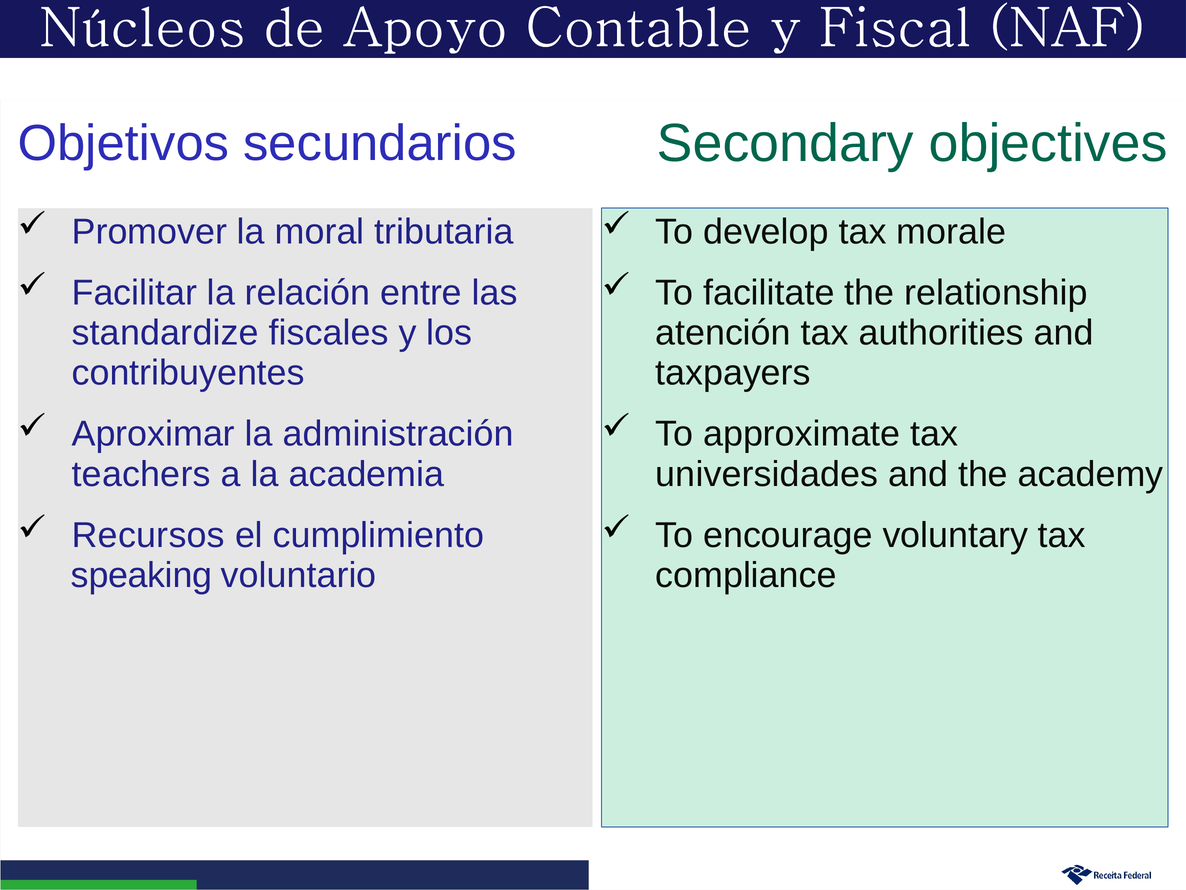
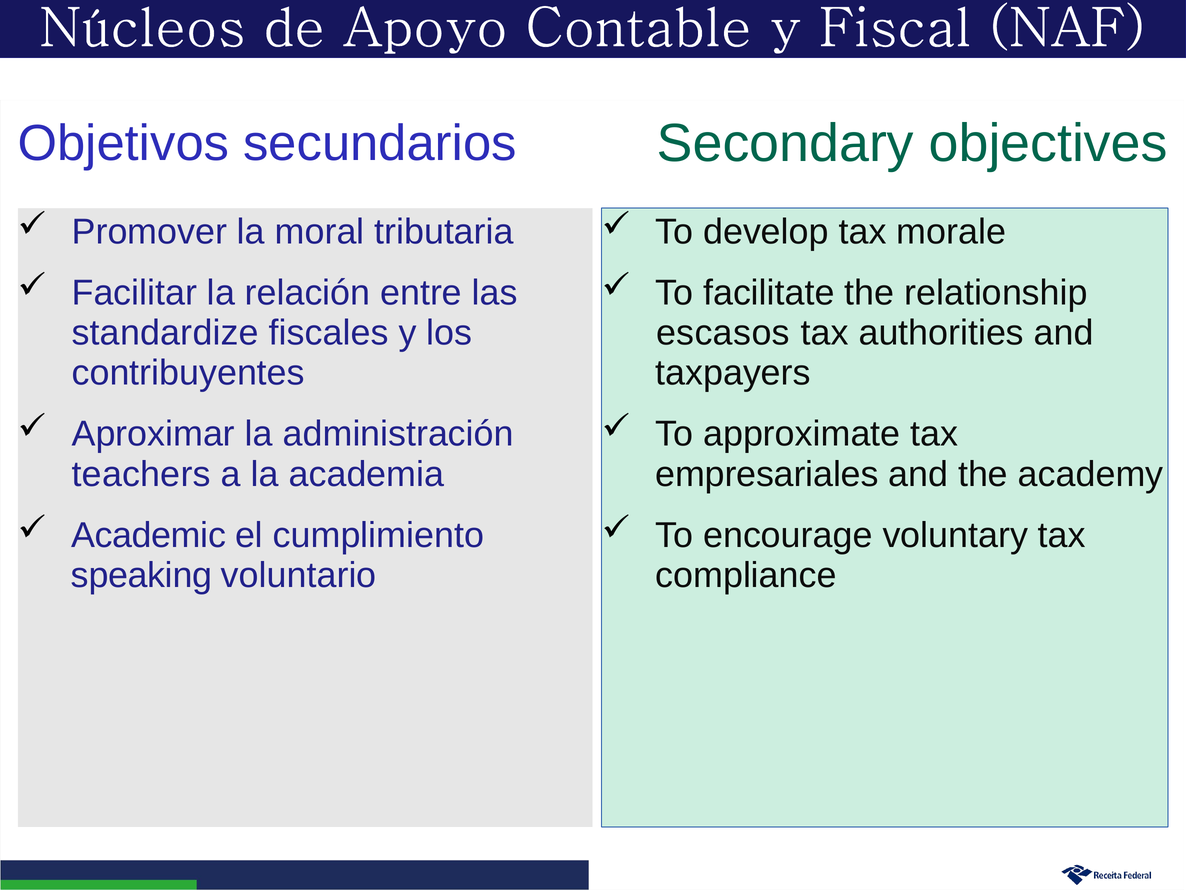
atención: atención -> escasos (723, 333)
universidades: universidades -> empresariales (767, 474)
Recursos: Recursos -> Academic (149, 535)
